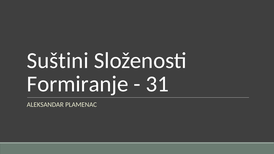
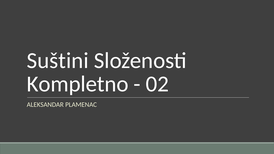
Formiranje: Formiranje -> Kompletno (78, 84)
31: 31 -> 02 (157, 84)
